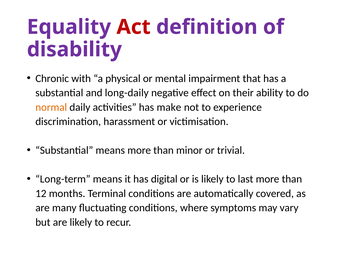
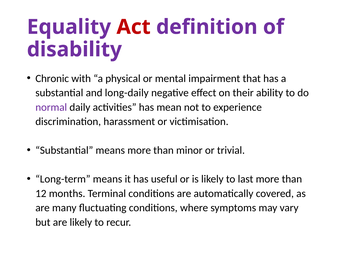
normal colour: orange -> purple (51, 107)
make: make -> mean (169, 107)
digital: digital -> useful (164, 179)
